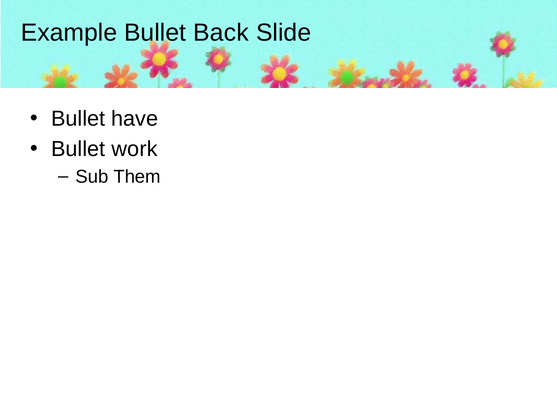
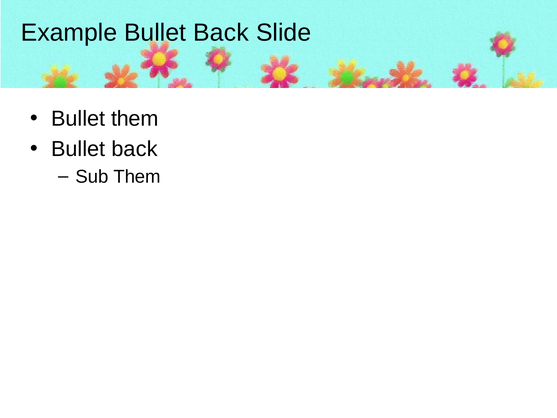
Bullet have: have -> them (135, 119)
work: work -> back (135, 149)
